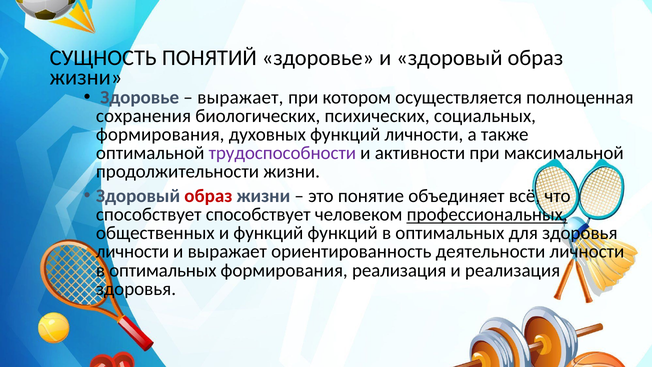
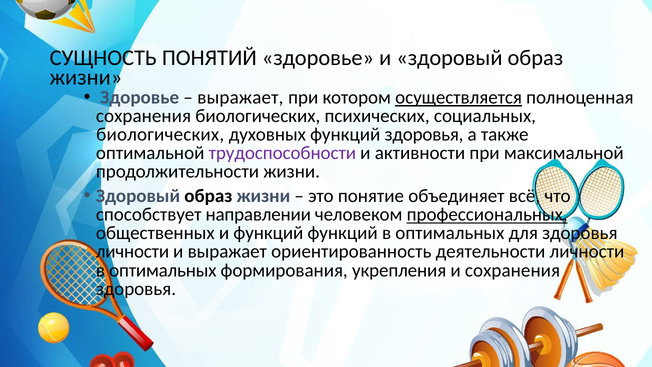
осуществляется underline: none -> present (459, 97)
формирования: формирования -> биологических (160, 134)
функций личности: личности -> здоровья (424, 134)
образ colour: red -> black (208, 196)
способствует способствует: способствует -> направлении (258, 215)
формирования реализация: реализация -> укрепления (399, 270)
и реализация: реализация -> сохранения (513, 270)
